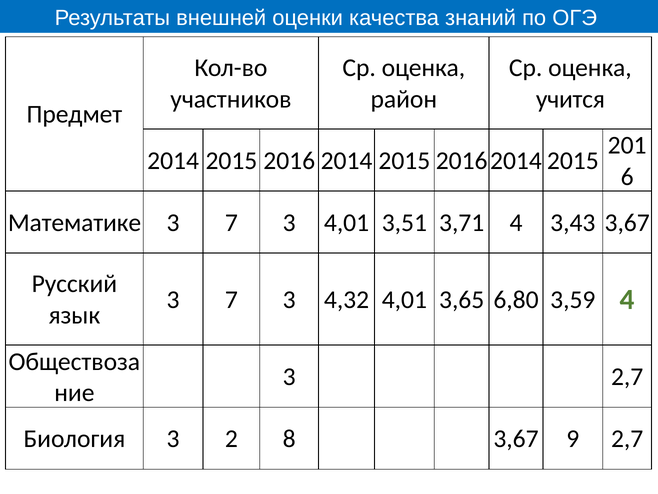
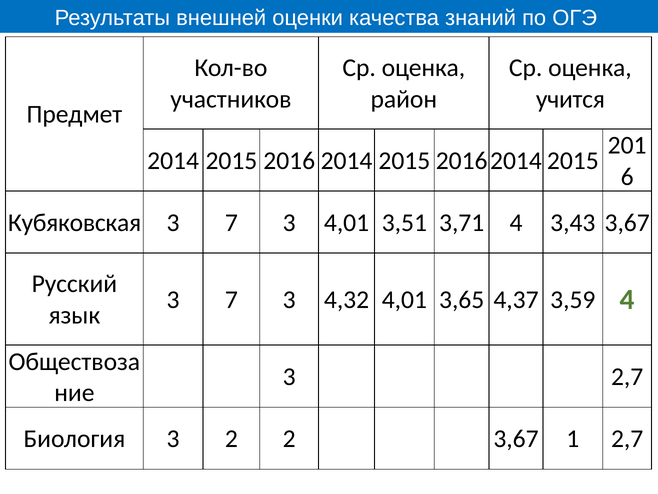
Математике: Математике -> Кубяковская (75, 222)
6,80: 6,80 -> 4,37 (516, 299)
2 8: 8 -> 2 (289, 438)
9: 9 -> 1 (573, 438)
